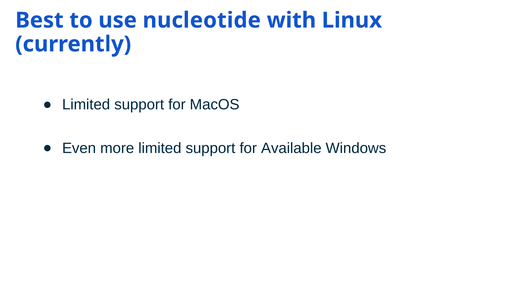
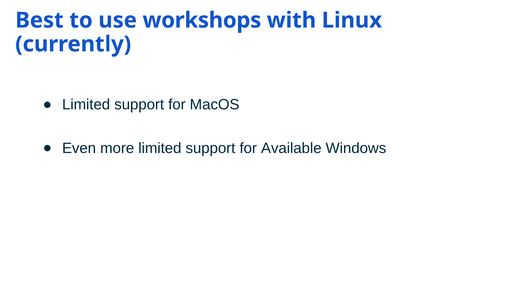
nucleotide: nucleotide -> workshops (202, 20)
